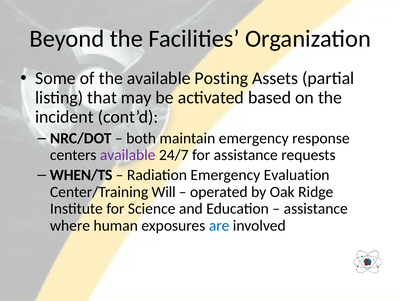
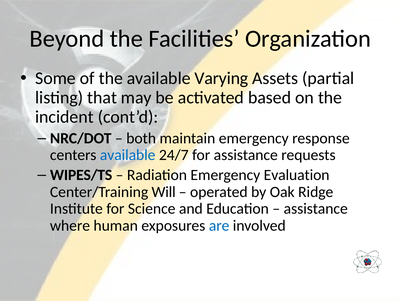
Posting: Posting -> Varying (222, 78)
available colour: purple -> blue (128, 155)
WHEN/TS: WHEN/TS -> WIPES/TS (81, 175)
